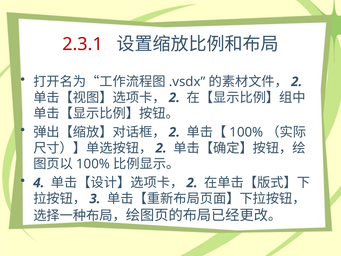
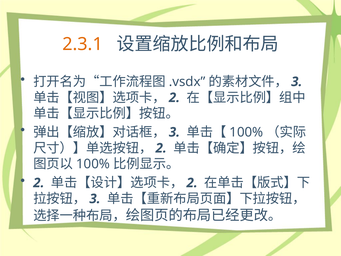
2.3.1 colour: red -> orange (83, 44)
2: 2 -> 3 (297, 82)
2: 2 -> 3 (174, 132)
4: 4 -> 2 (39, 183)
